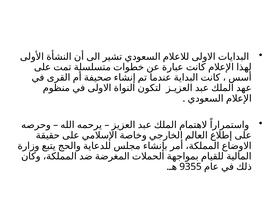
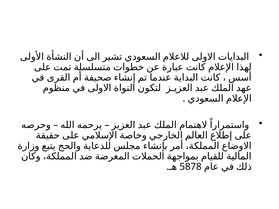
9355: 9355 -> 5878 (190, 167)
